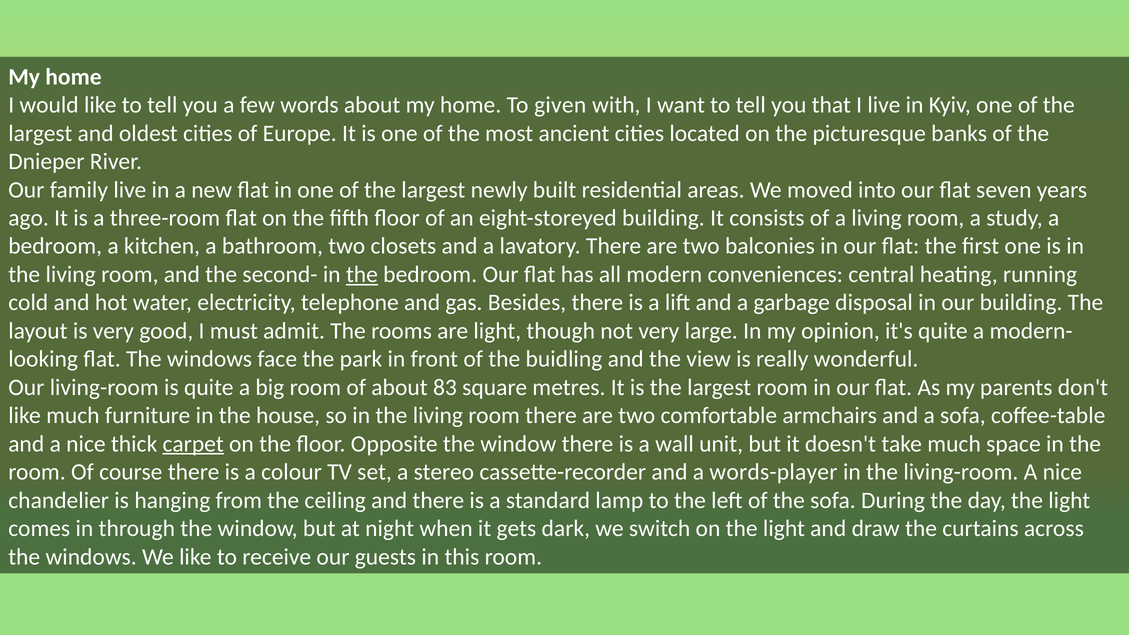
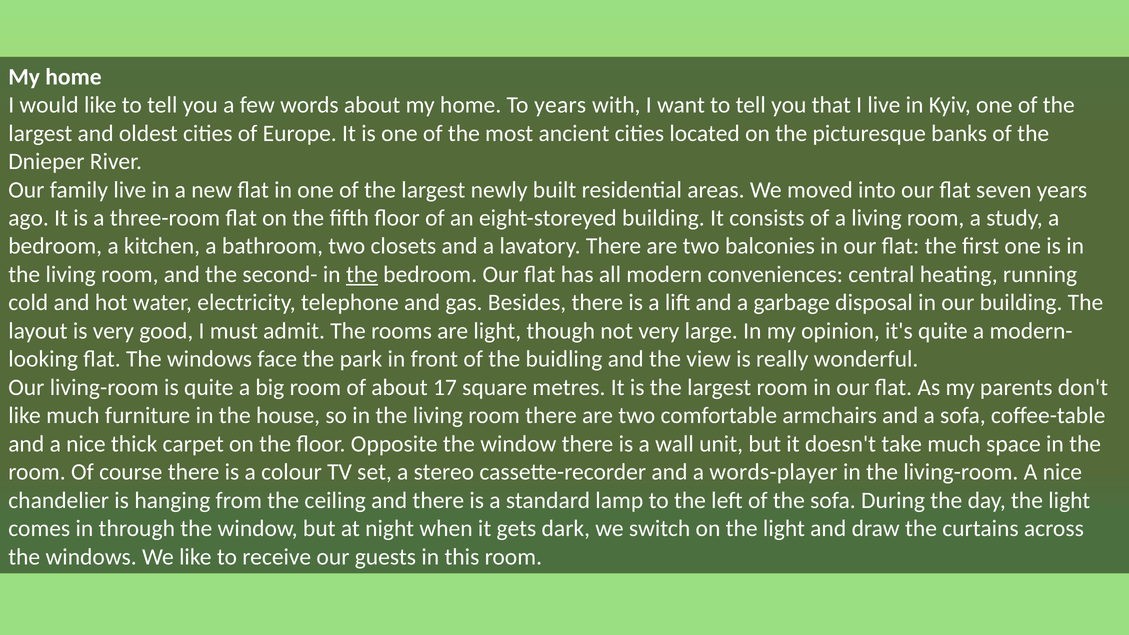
To given: given -> years (560, 105)
83: 83 -> 17 (445, 387)
carpet underline: present -> none (193, 444)
